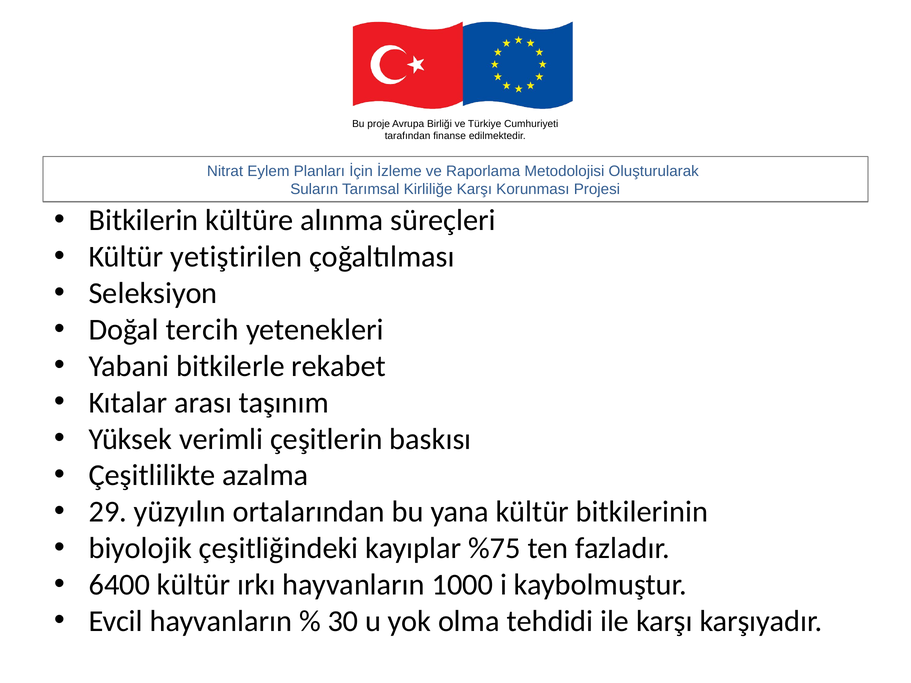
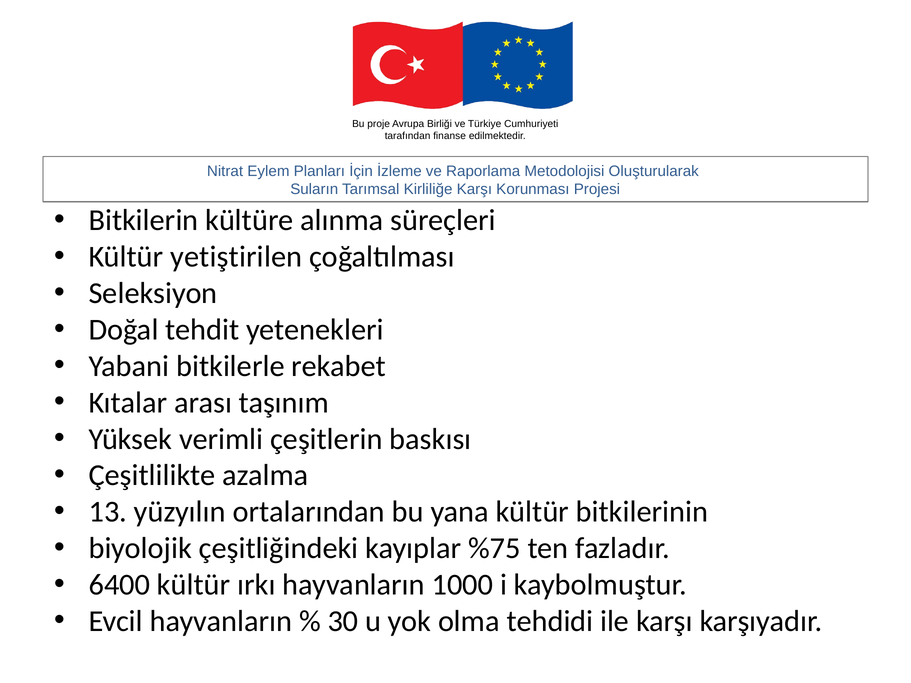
tercih: tercih -> tehdit (202, 330)
29: 29 -> 13 (108, 512)
